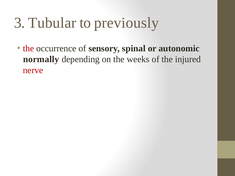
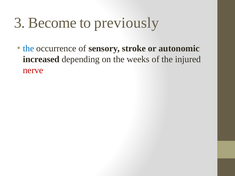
Tubular: Tubular -> Become (52, 23)
the colour: red -> blue (28, 48)
spinal: spinal -> stroke (134, 48)
normally: normally -> increased (41, 59)
